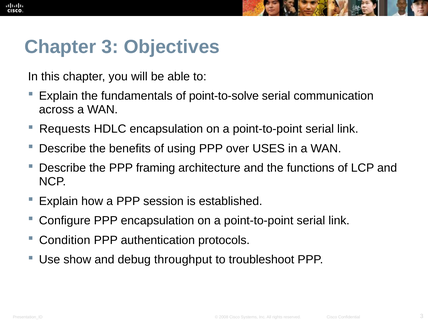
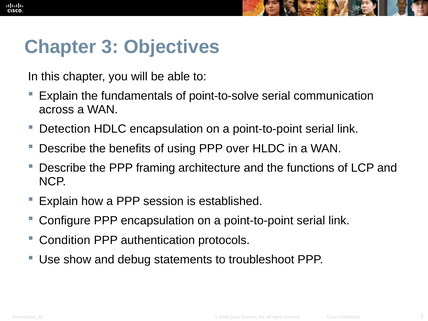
Requests: Requests -> Detection (65, 129)
USES: USES -> HLDC (269, 149)
throughput: throughput -> statements (183, 260)
